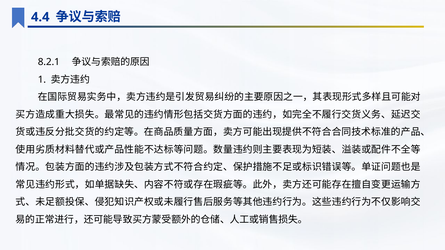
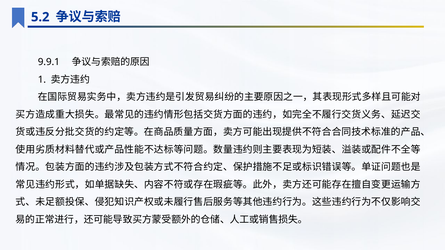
4.4: 4.4 -> 5.2 (40, 17)
8.2.1: 8.2.1 -> 9.9.1 (49, 62)
